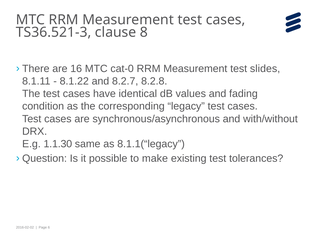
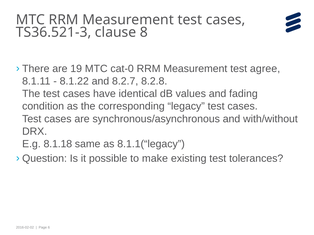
16: 16 -> 19 (76, 69)
slides: slides -> agree (265, 69)
1.1.30: 1.1.30 -> 8.1.18 (58, 144)
